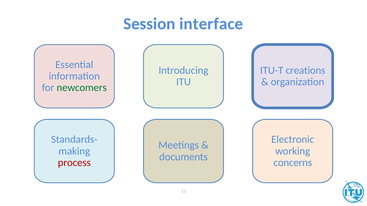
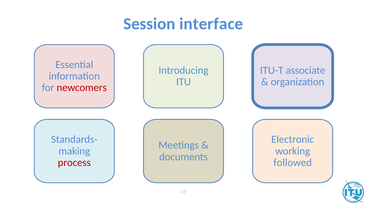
creations: creations -> associate (306, 71)
newcomers colour: green -> red (82, 88)
concerns: concerns -> followed (293, 163)
